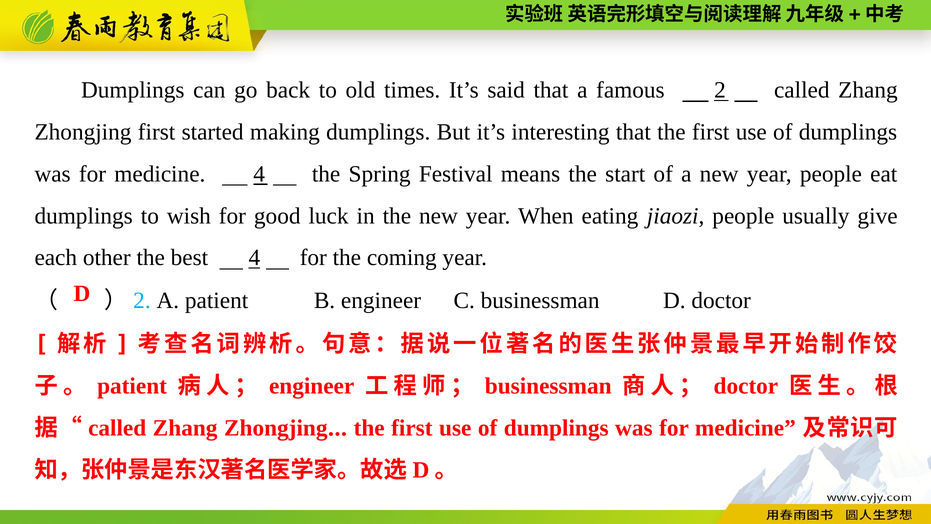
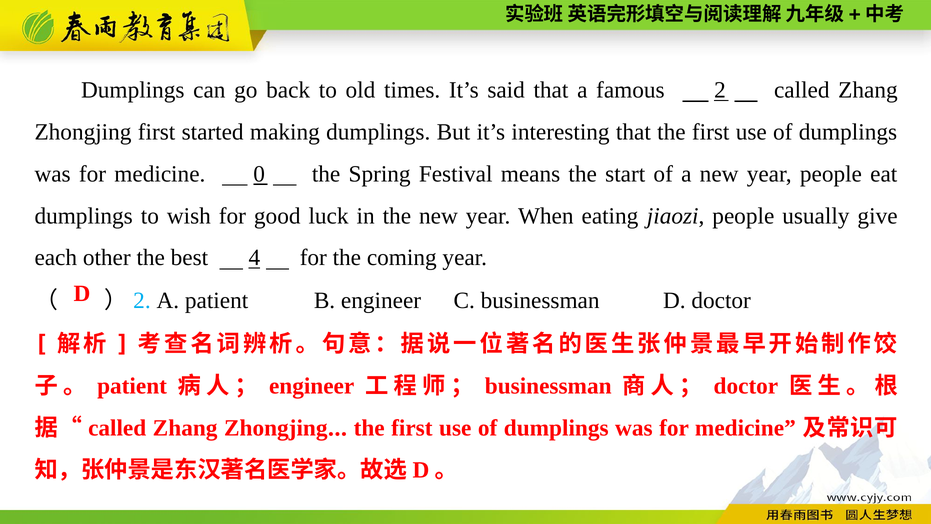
medicine 4: 4 -> 0 (259, 174)
